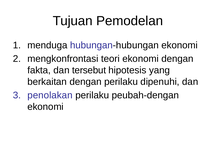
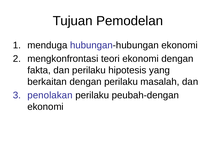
dan tersebut: tersebut -> perilaku (89, 70)
dipenuhi: dipenuhi -> masalah (160, 82)
